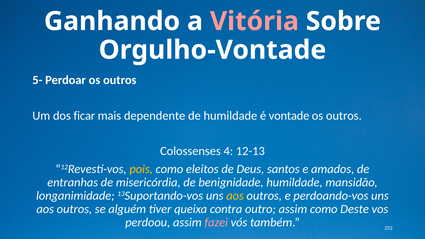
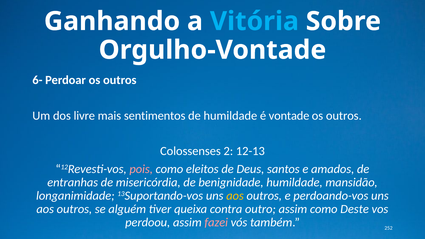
Vitória colour: pink -> light blue (254, 21)
5-: 5- -> 6- (37, 80)
ficar: ficar -> livre (84, 116)
dependente: dependente -> sentimentos (155, 116)
4: 4 -> 2 (228, 151)
pois colour: yellow -> pink (141, 169)
